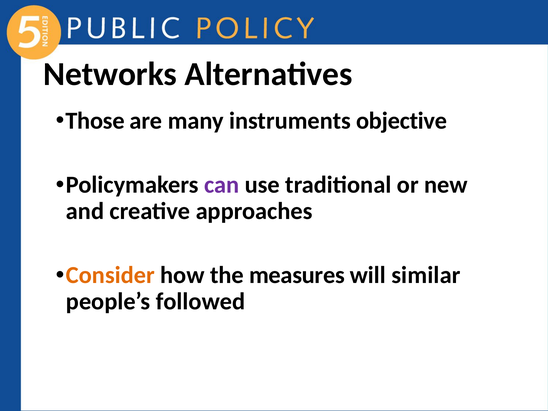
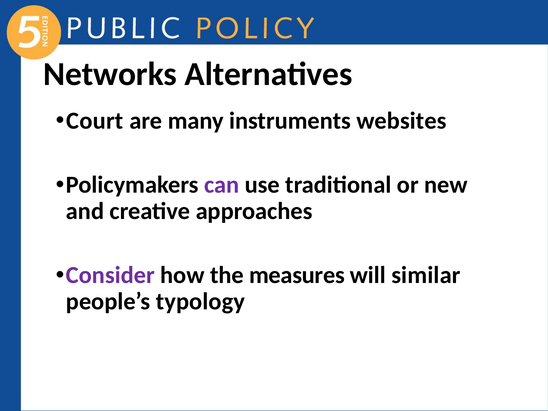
Those: Those -> Court (95, 121)
objective: objective -> websites (401, 121)
Consider colour: orange -> purple (110, 275)
followed: followed -> typology (200, 302)
